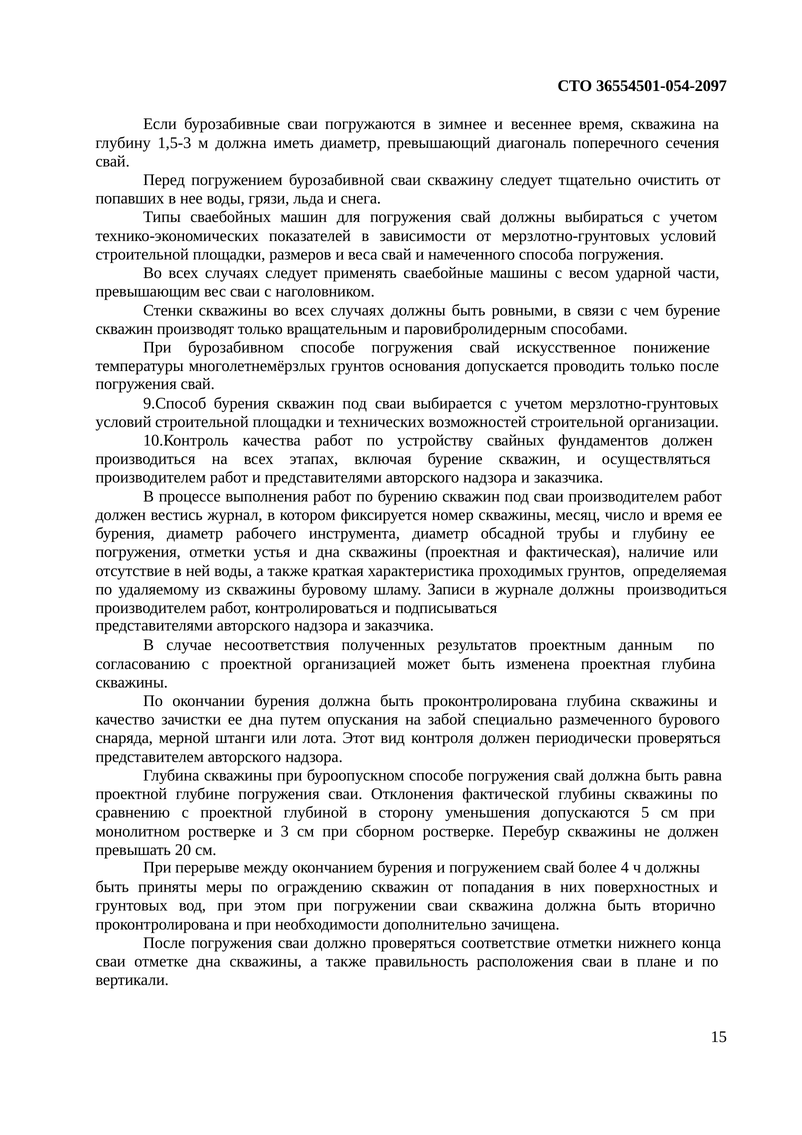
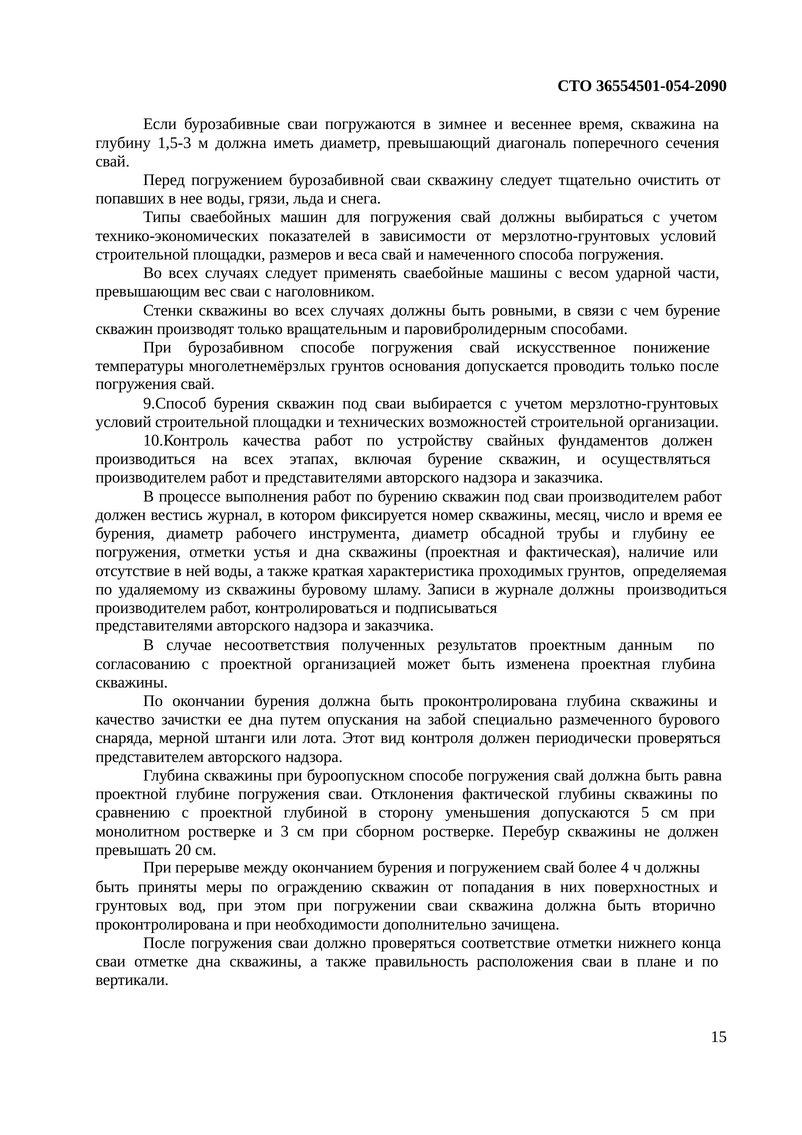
36554501-054-2097: 36554501-054-2097 -> 36554501-054-2090 (662, 86)
